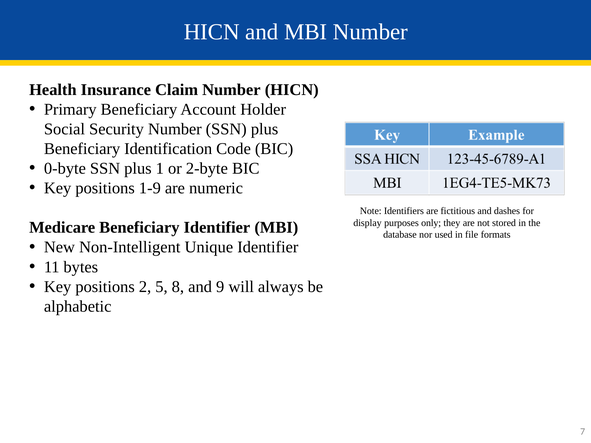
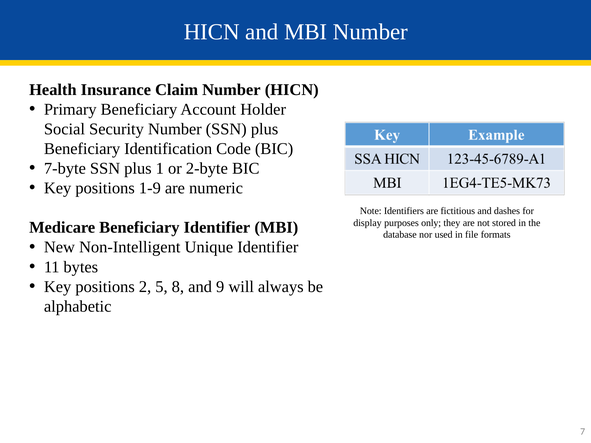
0-byte: 0-byte -> 7-byte (65, 169)
